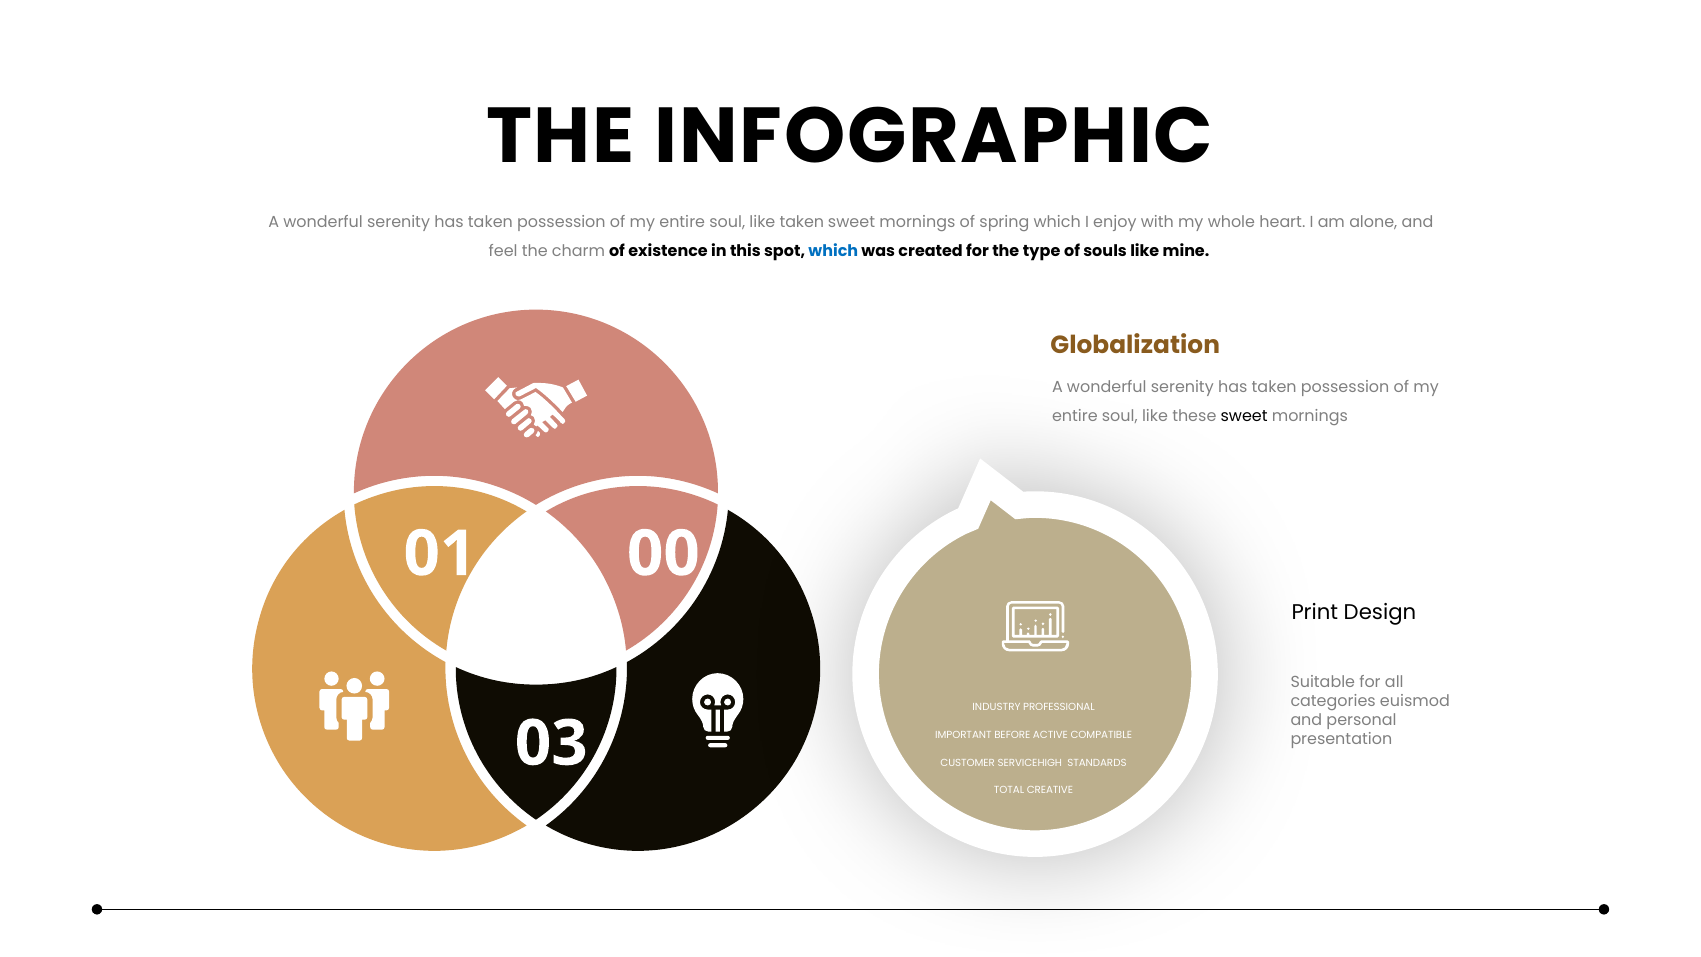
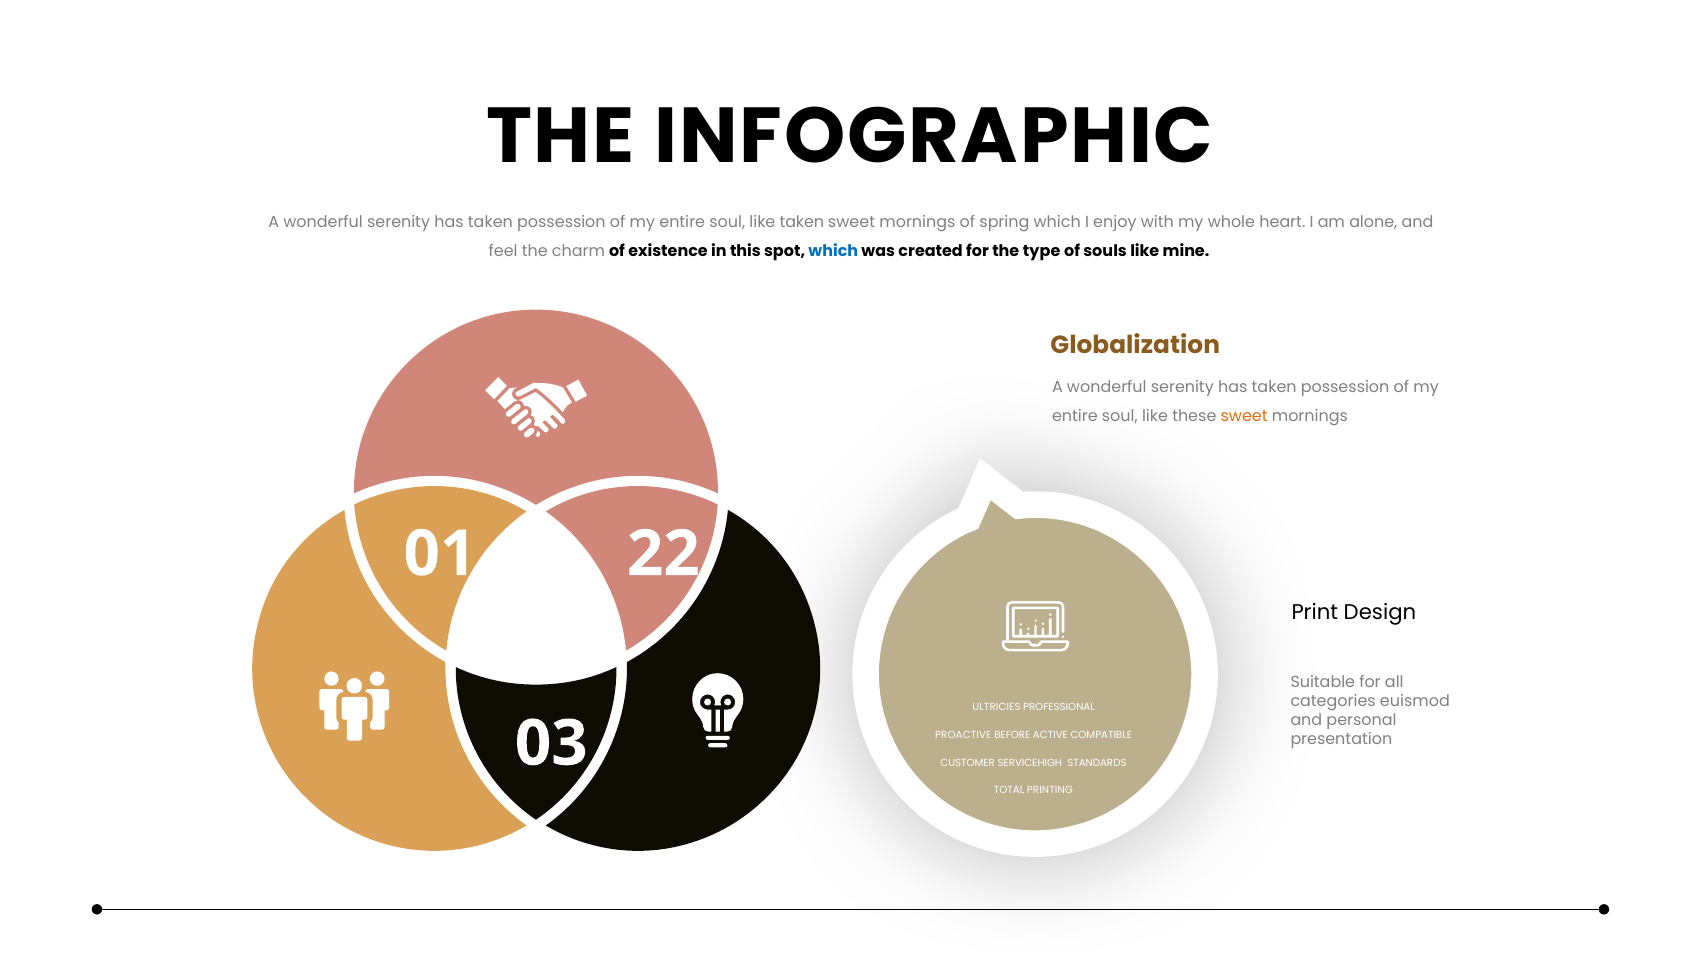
sweet colour: black -> orange (1244, 416)
00: 00 -> 22 (663, 554)
INDUSTRY: INDUSTRY -> ULTRICIES (996, 707)
IMPORTANT: IMPORTANT -> PROACTIVE (963, 735)
CREATIVE: CREATIVE -> PRINTING (1050, 790)
